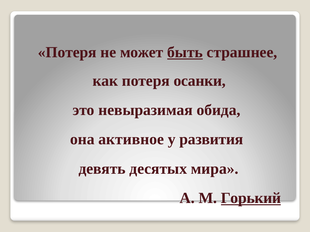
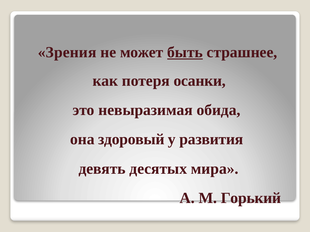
Потеря: Потеря -> Зрения (67, 52)
активное: активное -> здоровый (131, 140)
Горький underline: present -> none (251, 198)
